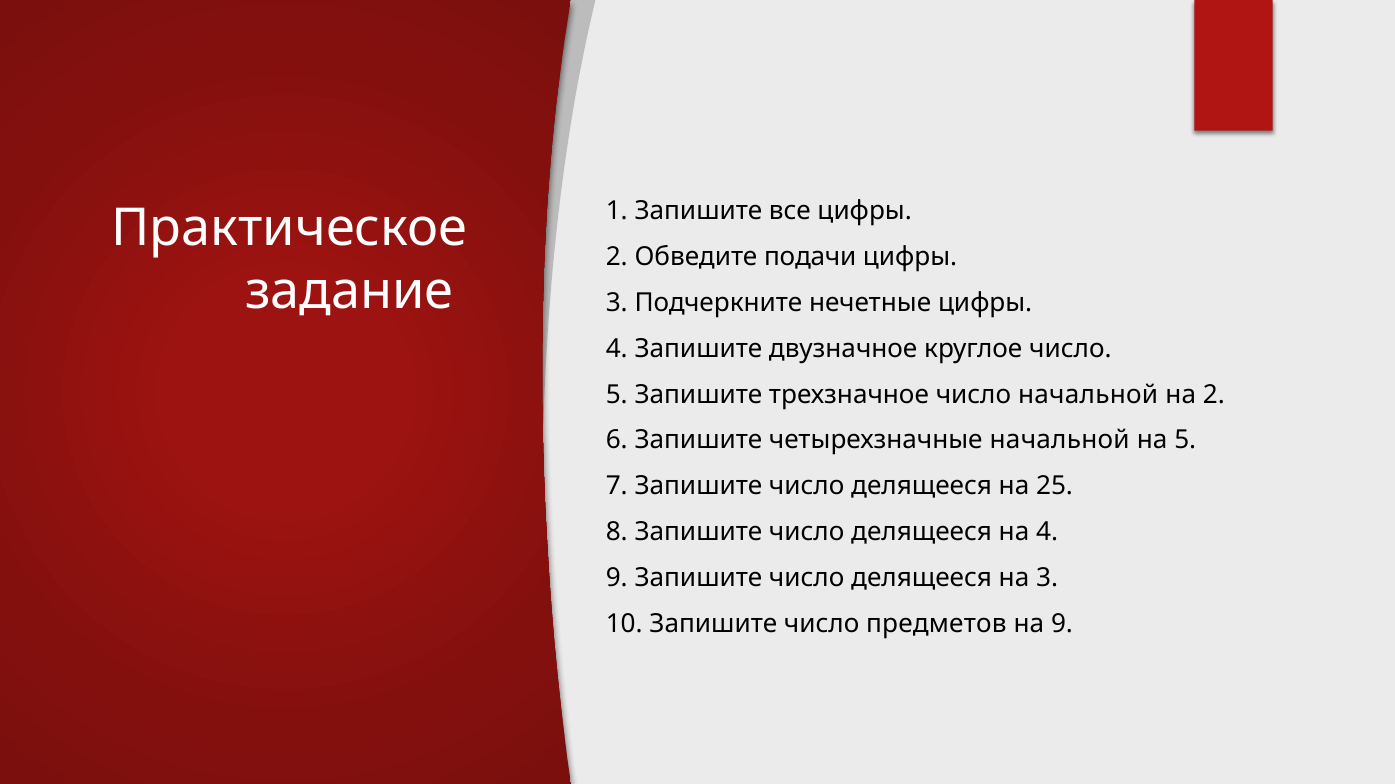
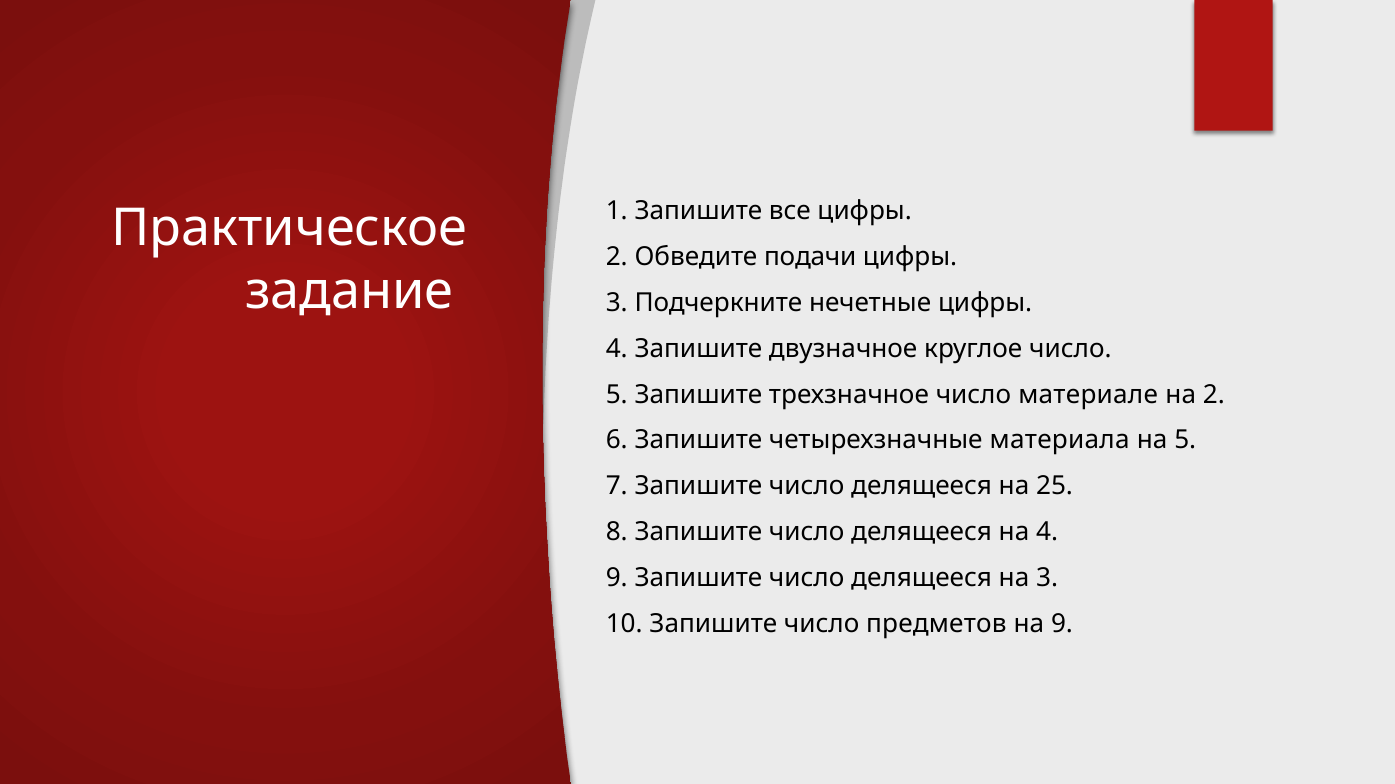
число начальной: начальной -> материале (1088, 395)
четырехзначные начальной: начальной -> материала (1060, 441)
